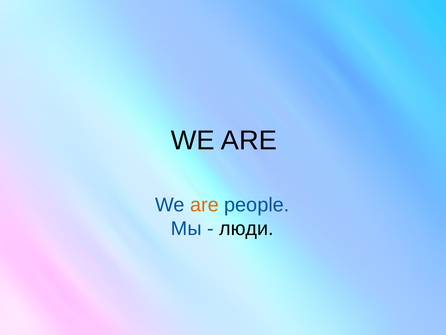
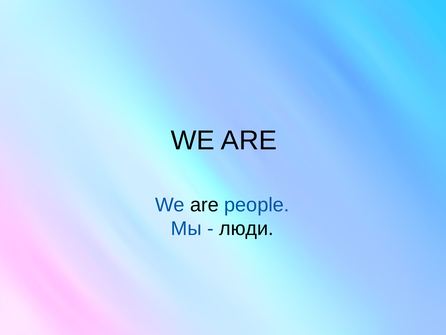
are colour: orange -> black (204, 205)
